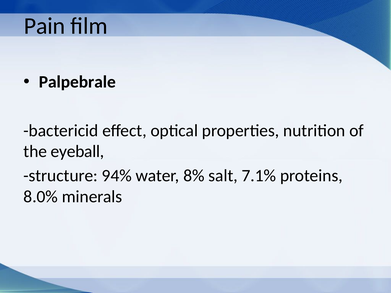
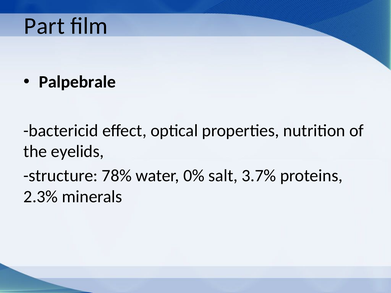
Pain: Pain -> Part (44, 26)
eyeball: eyeball -> eyelids (77, 152)
94%: 94% -> 78% (117, 176)
8%: 8% -> 0% (194, 176)
7.1%: 7.1% -> 3.7% (259, 176)
8.0%: 8.0% -> 2.3% (41, 197)
